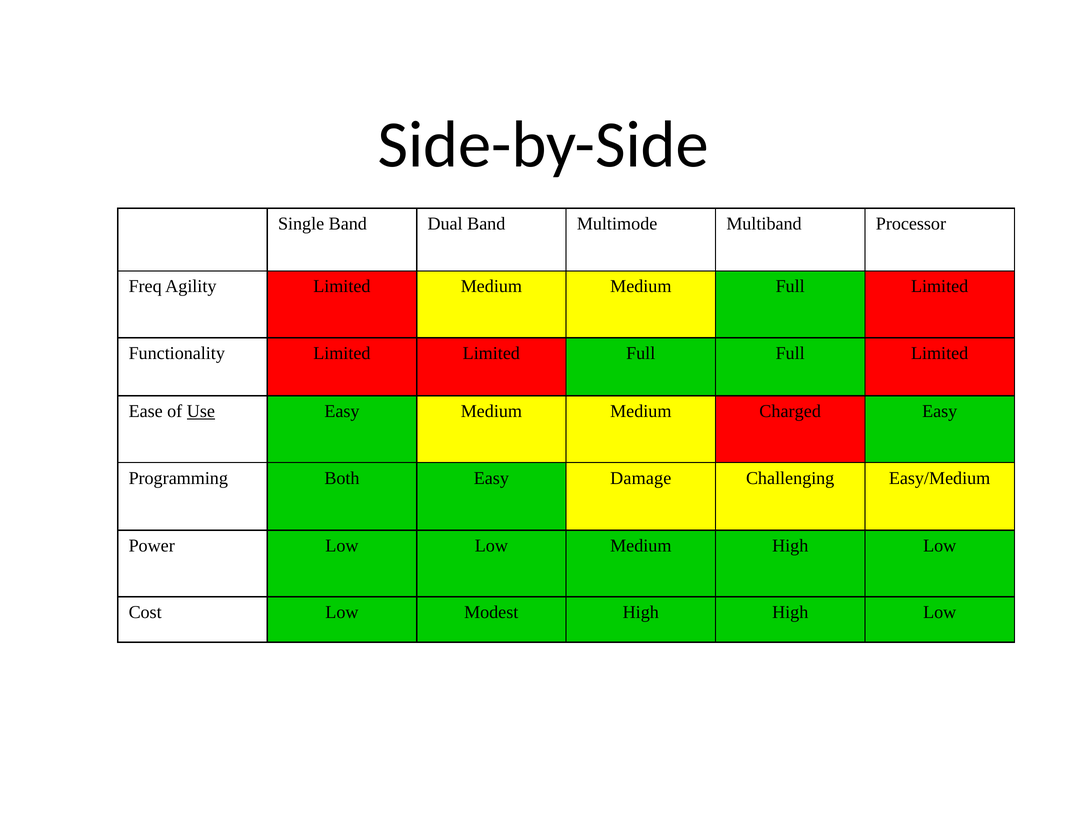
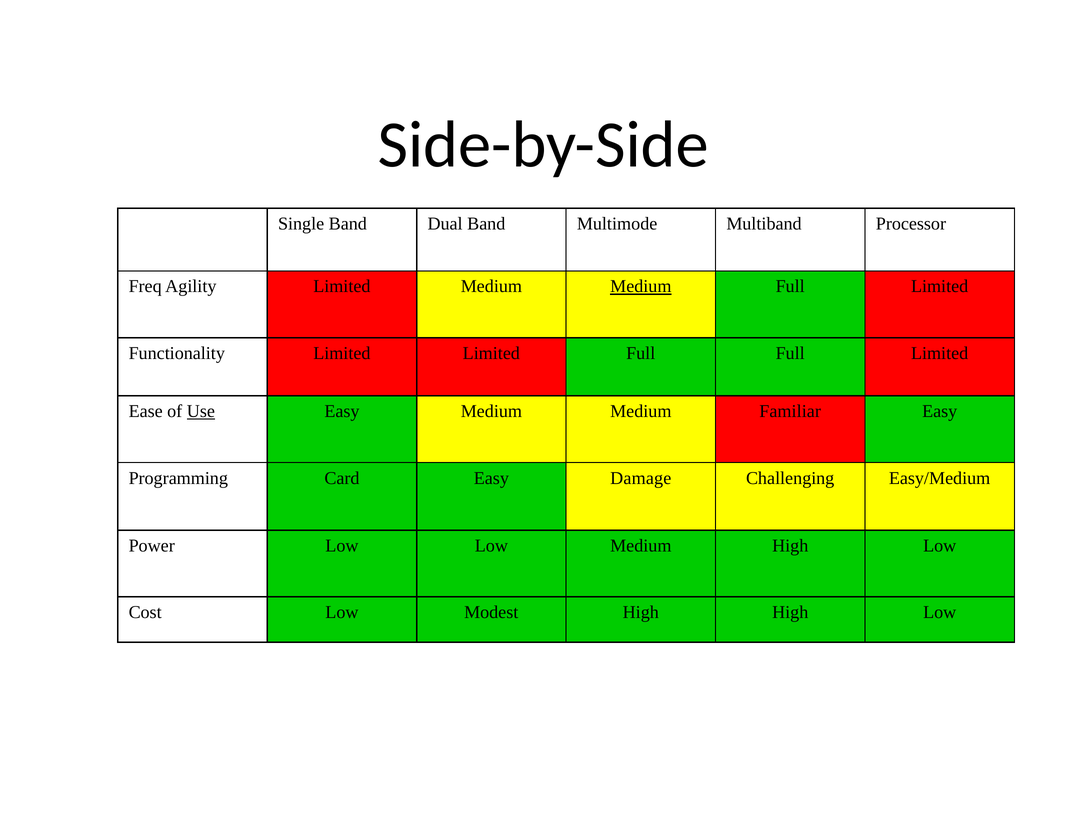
Medium underline: none -> present (641, 287)
Charged: Charged -> Familiar (790, 411)
Both: Both -> Card (342, 478)
